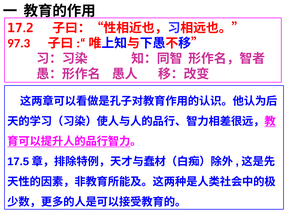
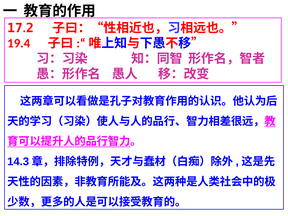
97.3: 97.3 -> 19.4 (19, 43)
17.5: 17.5 -> 14.3 (18, 162)
